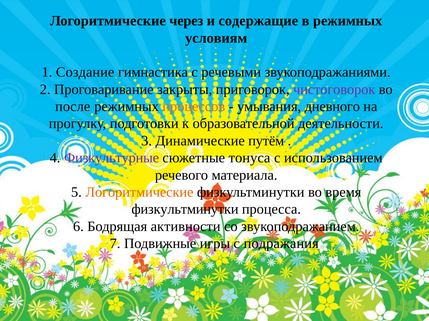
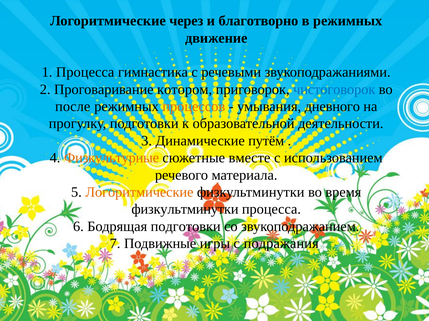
содержащие: содержащие -> благотворно (258, 21)
условиям: условиям -> движение (216, 38)
1 Создание: Создание -> Процесса (85, 72)
закрыты: закрыты -> котором (185, 90)
чистоговорок colour: purple -> blue (334, 90)
Физкультурные colour: purple -> orange (112, 158)
тонуса: тонуса -> вместе (250, 158)
Бодрящая активности: активности -> подготовки (186, 227)
